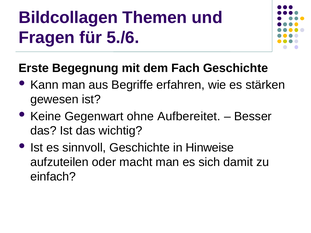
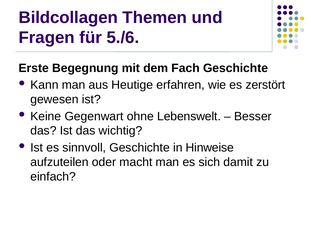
Begriffe: Begriffe -> Heutige (132, 85)
stärken: stärken -> zerstört (265, 85)
Aufbereitet: Aufbereitet -> Lebenswelt (189, 116)
